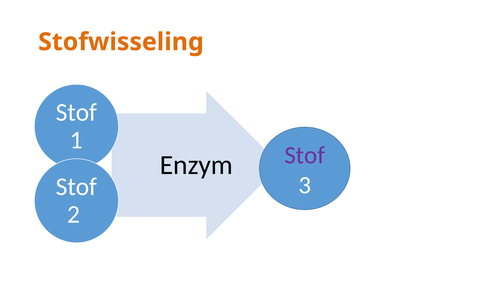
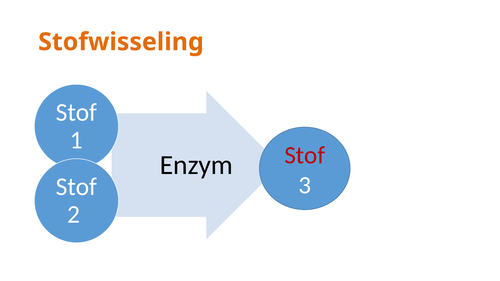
Stof colour: purple -> red (305, 155)
